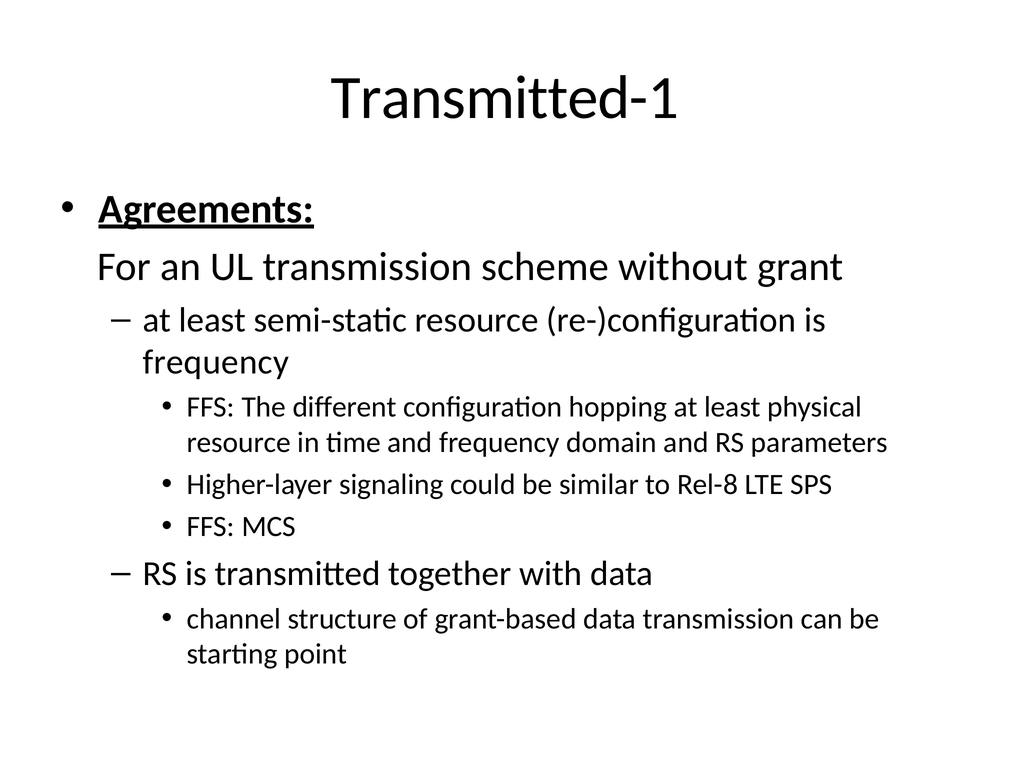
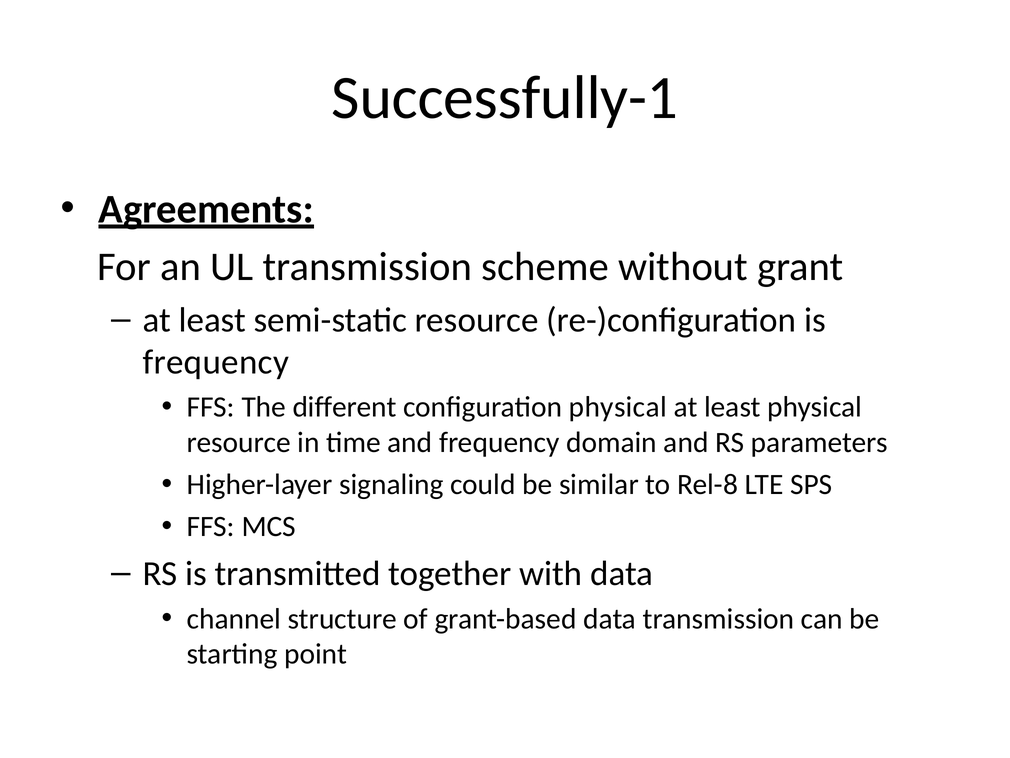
Transmitted-1: Transmitted-1 -> Successfully-1 (505, 98)
configuration hopping: hopping -> physical (618, 407)
